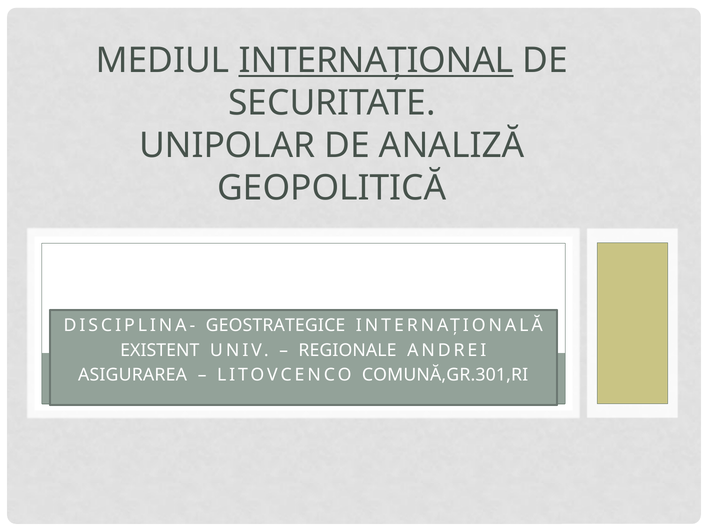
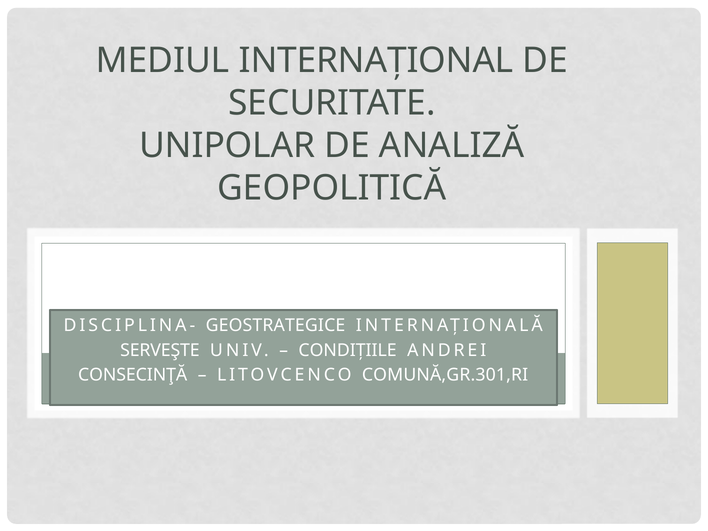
INTERNAȚIONAL underline: present -> none (376, 61)
EXISTENT: EXISTENT -> SERVEŞTE (160, 350)
REGIONALE: REGIONALE -> CONDIȚIILE (348, 350)
ASIGURAREA: ASIGURAREA -> CONSECINŢĂ (133, 375)
